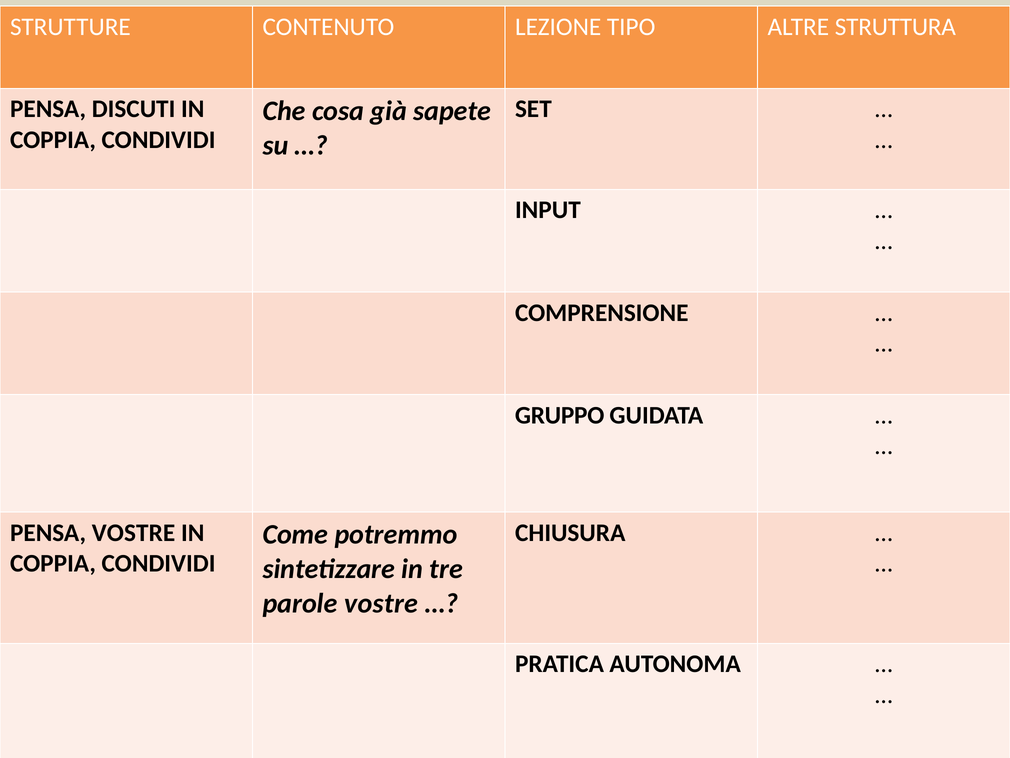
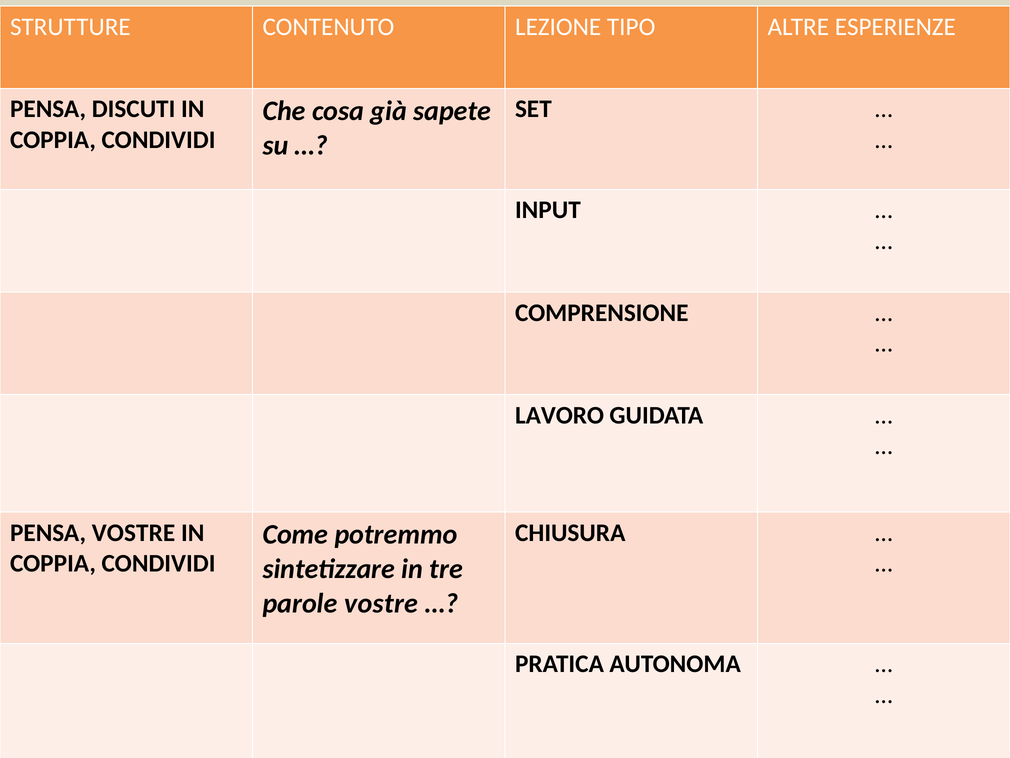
STRUTTURA: STRUTTURA -> ESPERIENZE (895, 27)
GRUPPO: GRUPPO -> LAVORO (560, 415)
